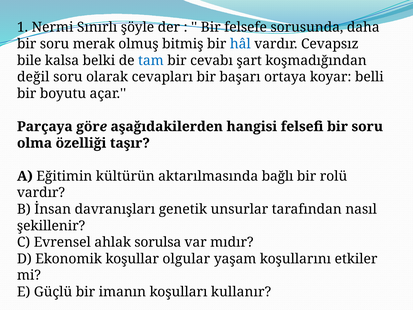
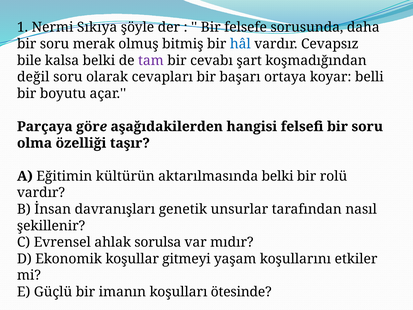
Sınırlı: Sınırlı -> Sıkıya (97, 27)
tam colour: blue -> purple (151, 60)
aktarılmasında bağlı: bağlı -> belki (278, 176)
olgular: olgular -> gitmeyi (186, 259)
kullanır: kullanır -> ötesinde (241, 292)
